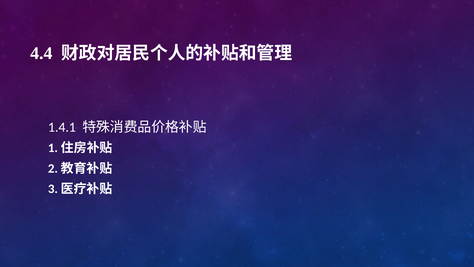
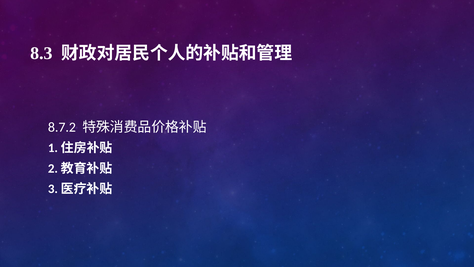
4.4: 4.4 -> 8.3 (41, 53)
1.4.1: 1.4.1 -> 8.7.2 (62, 127)
